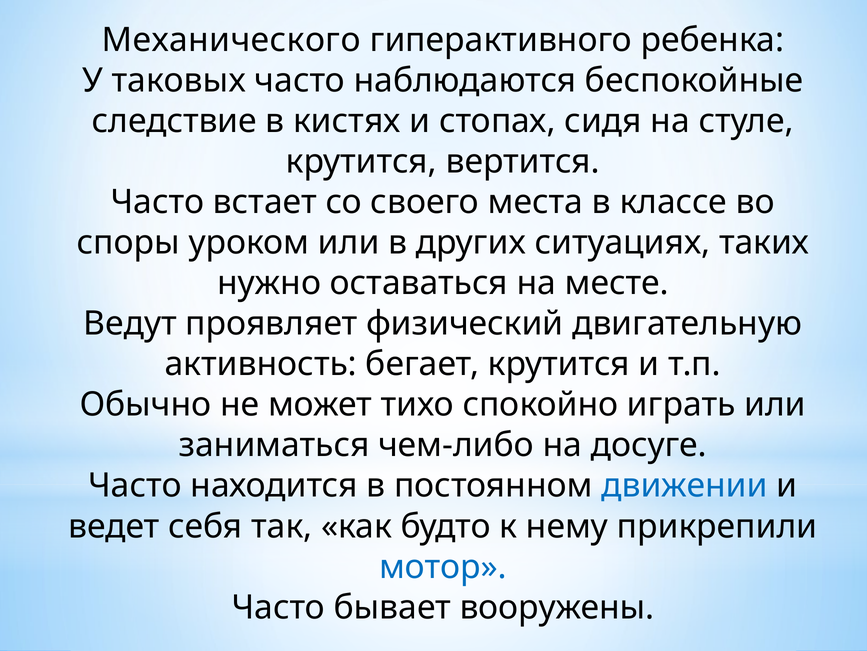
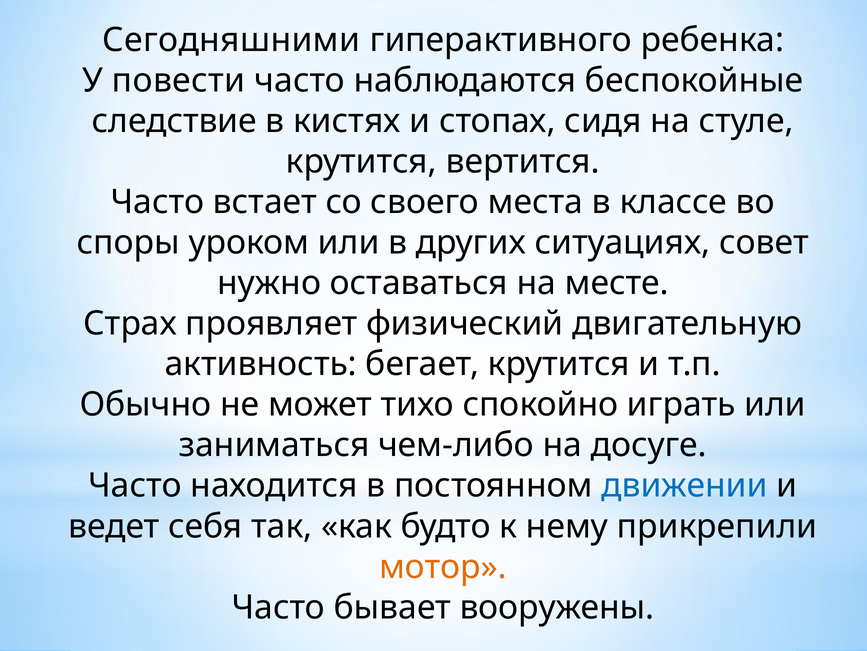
Механического: Механического -> Сегодняшними (231, 40)
таковых: таковых -> повести (179, 80)
таких: таких -> совет (764, 242)
Ведут: Ведут -> Страх (130, 323)
мотор colour: blue -> orange (443, 566)
